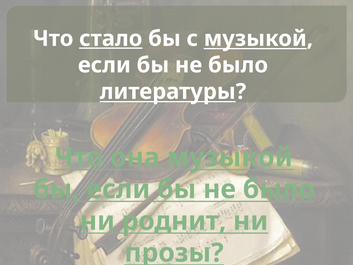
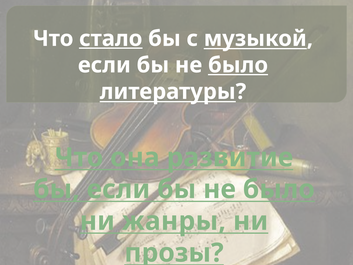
было underline: none -> present (238, 65)
она музыкой: музыкой -> развитие (230, 157)
роднит: роднит -> жанры (174, 221)
